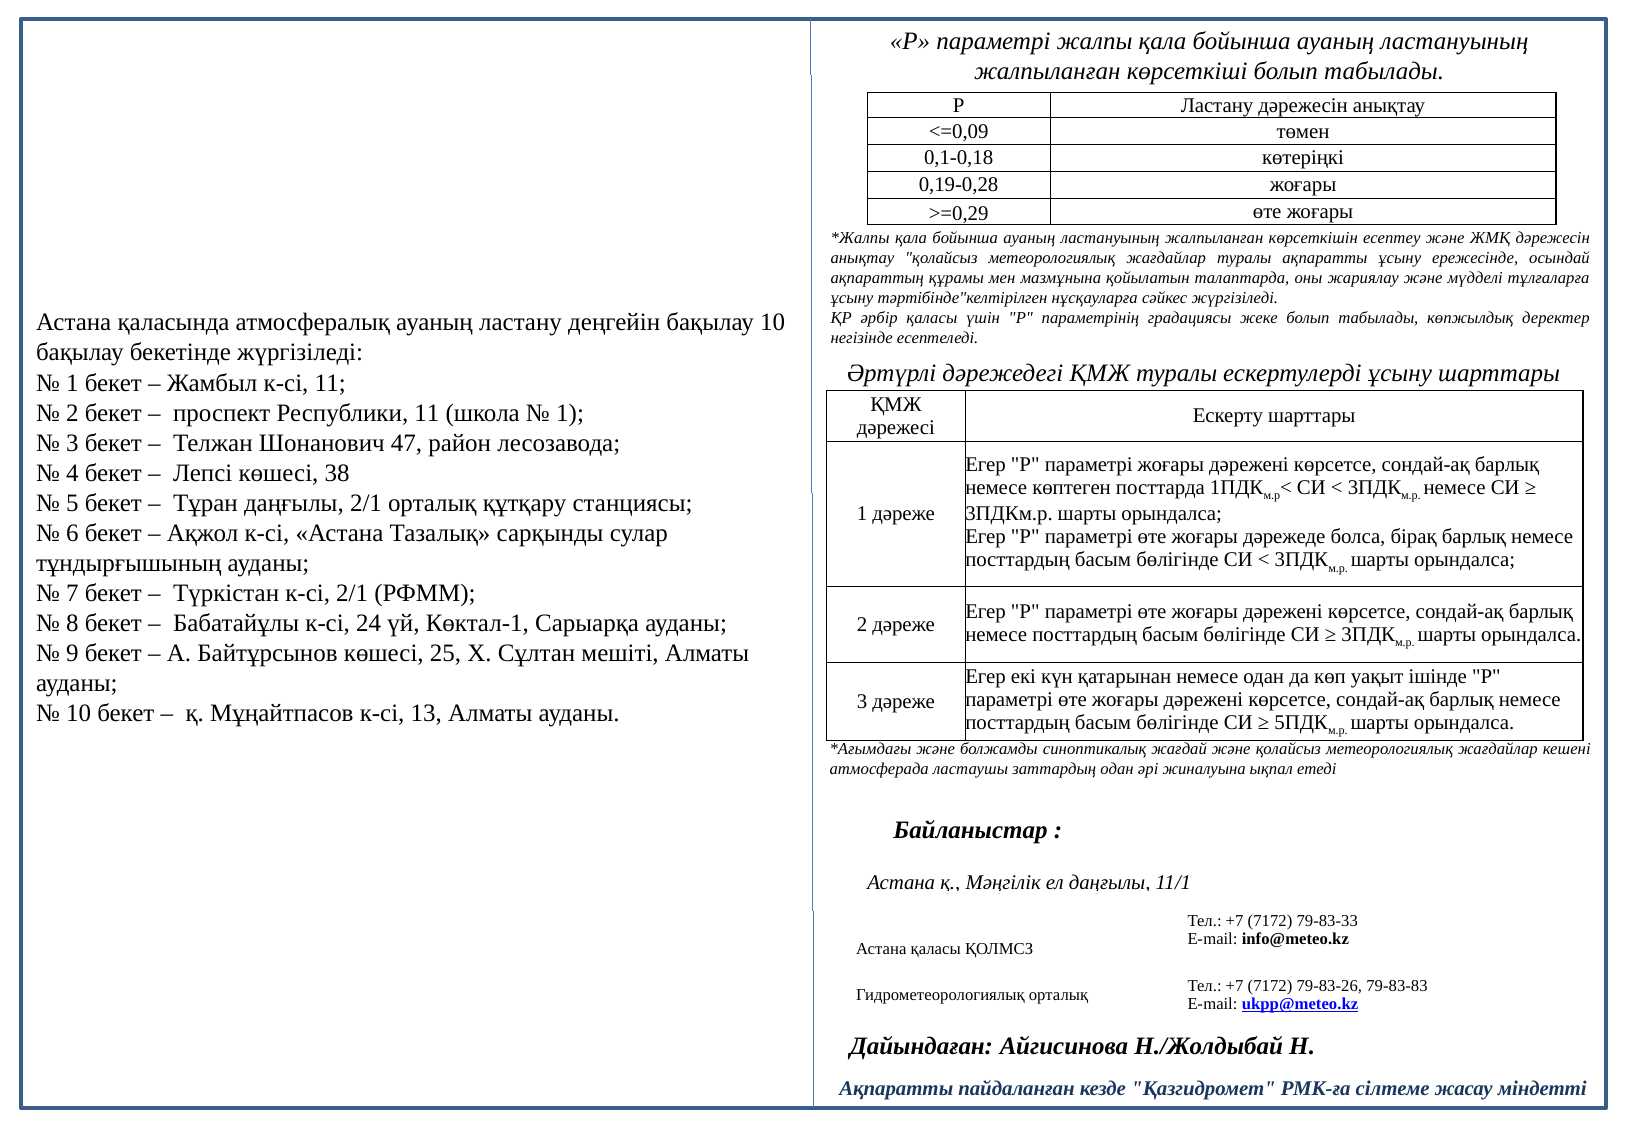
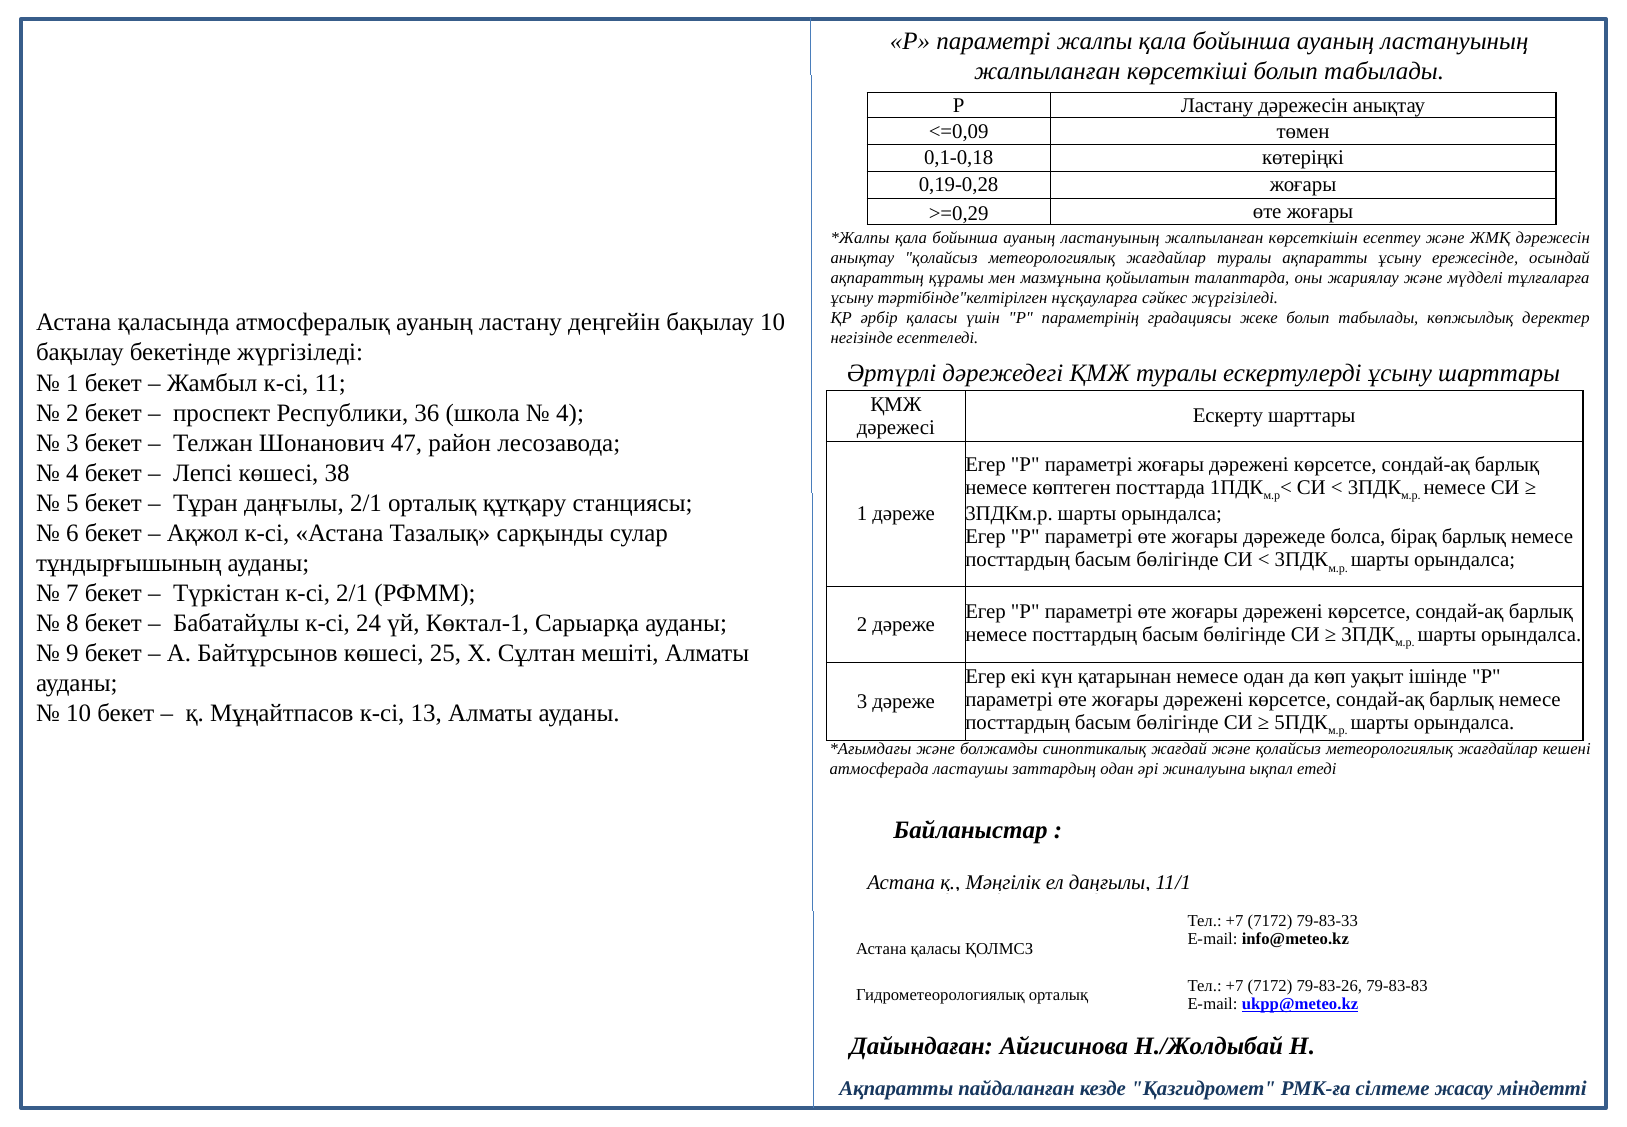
Республики 11: 11 -> 36 (427, 413)
1: 1 -> 4 (570, 413)
